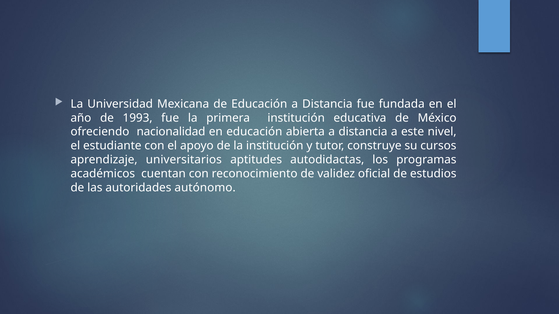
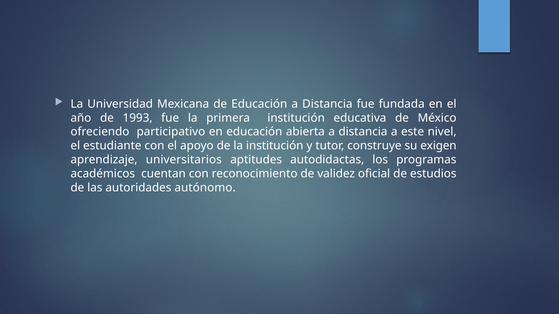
nacionalidad: nacionalidad -> participativo (171, 132)
cursos: cursos -> exigen (438, 146)
